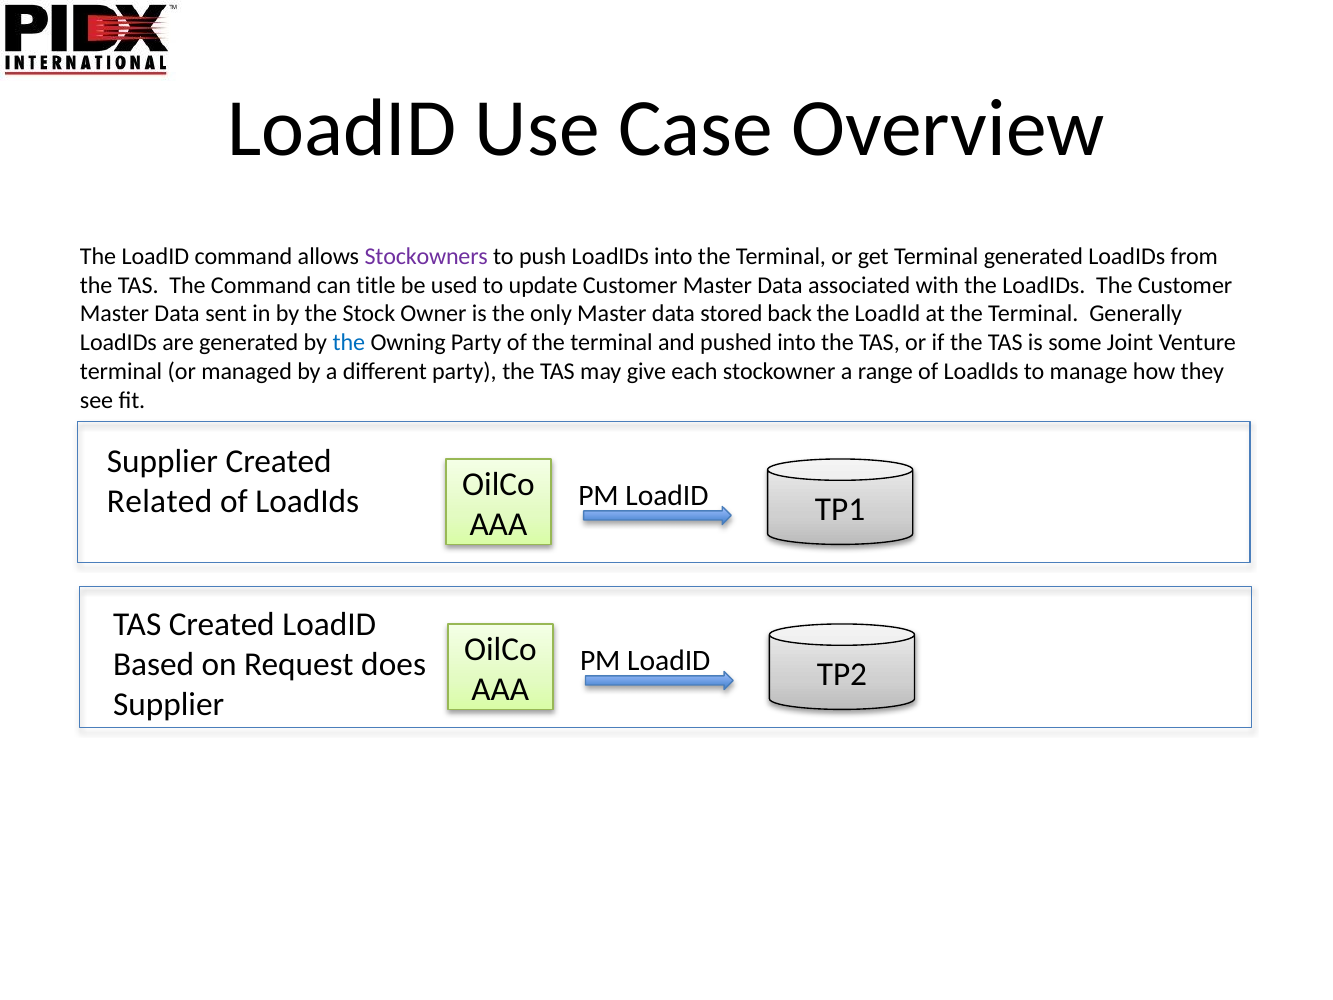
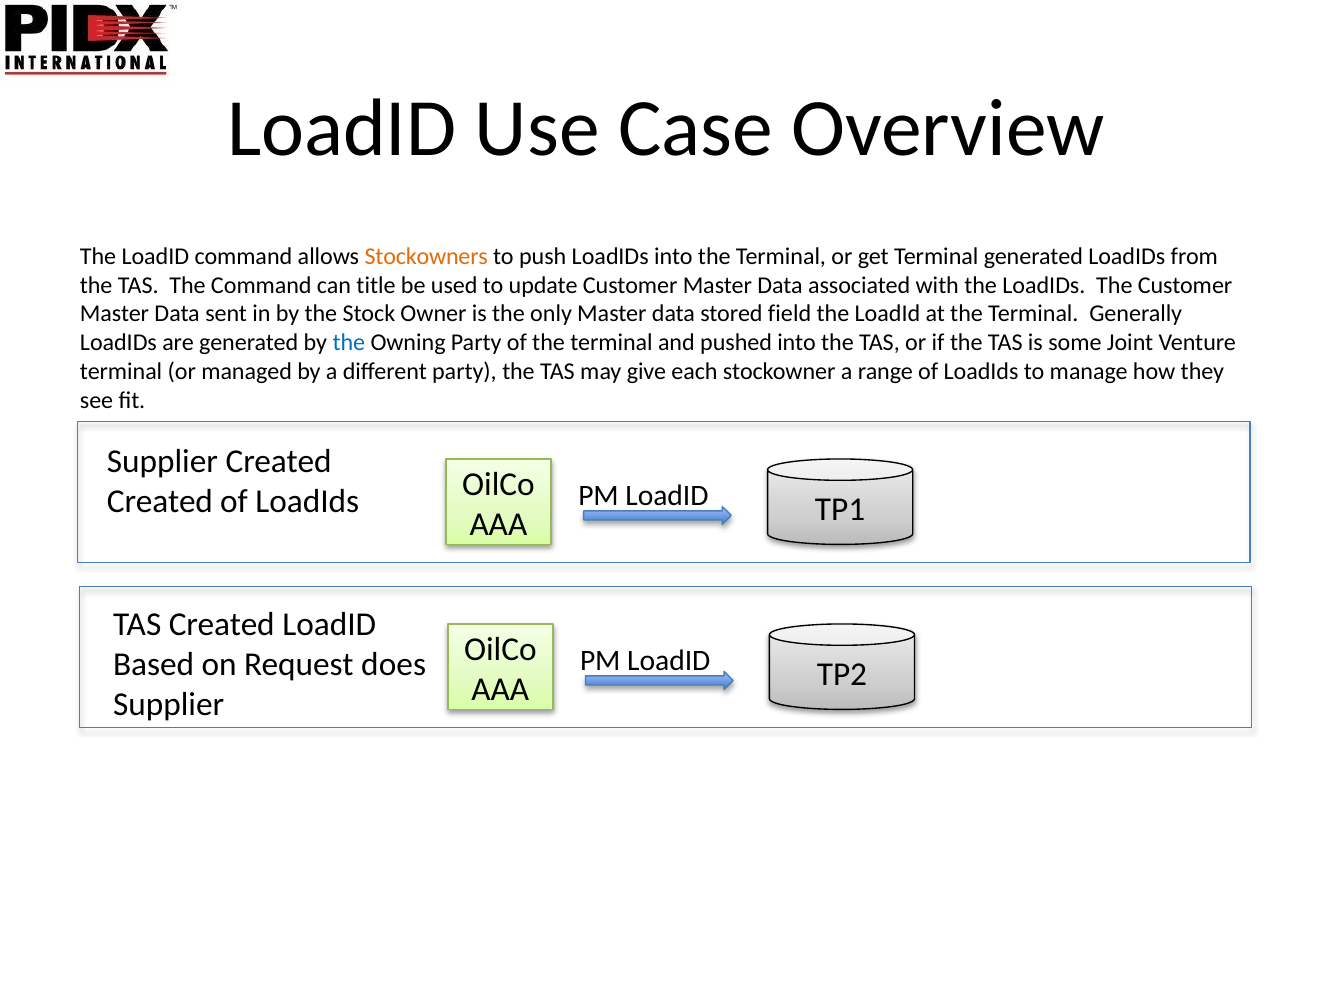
Stockowners colour: purple -> orange (426, 256)
back: back -> field (790, 314)
Related: Related -> Created (160, 502)
